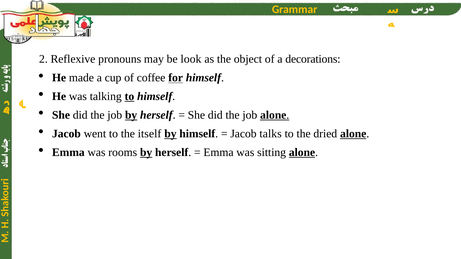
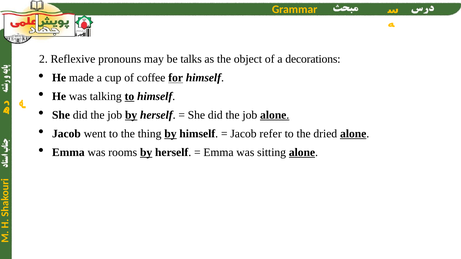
look: look -> talks (191, 59)
itself: itself -> thing (150, 134)
talks: talks -> refer (271, 134)
